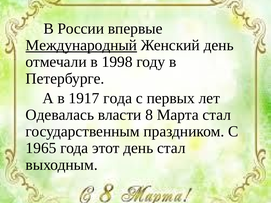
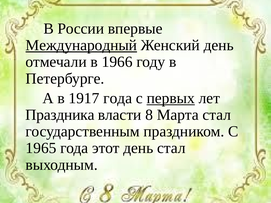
1998: 1998 -> 1966 (117, 62)
первых underline: none -> present (171, 98)
Одевалась: Одевалась -> Праздника (60, 115)
